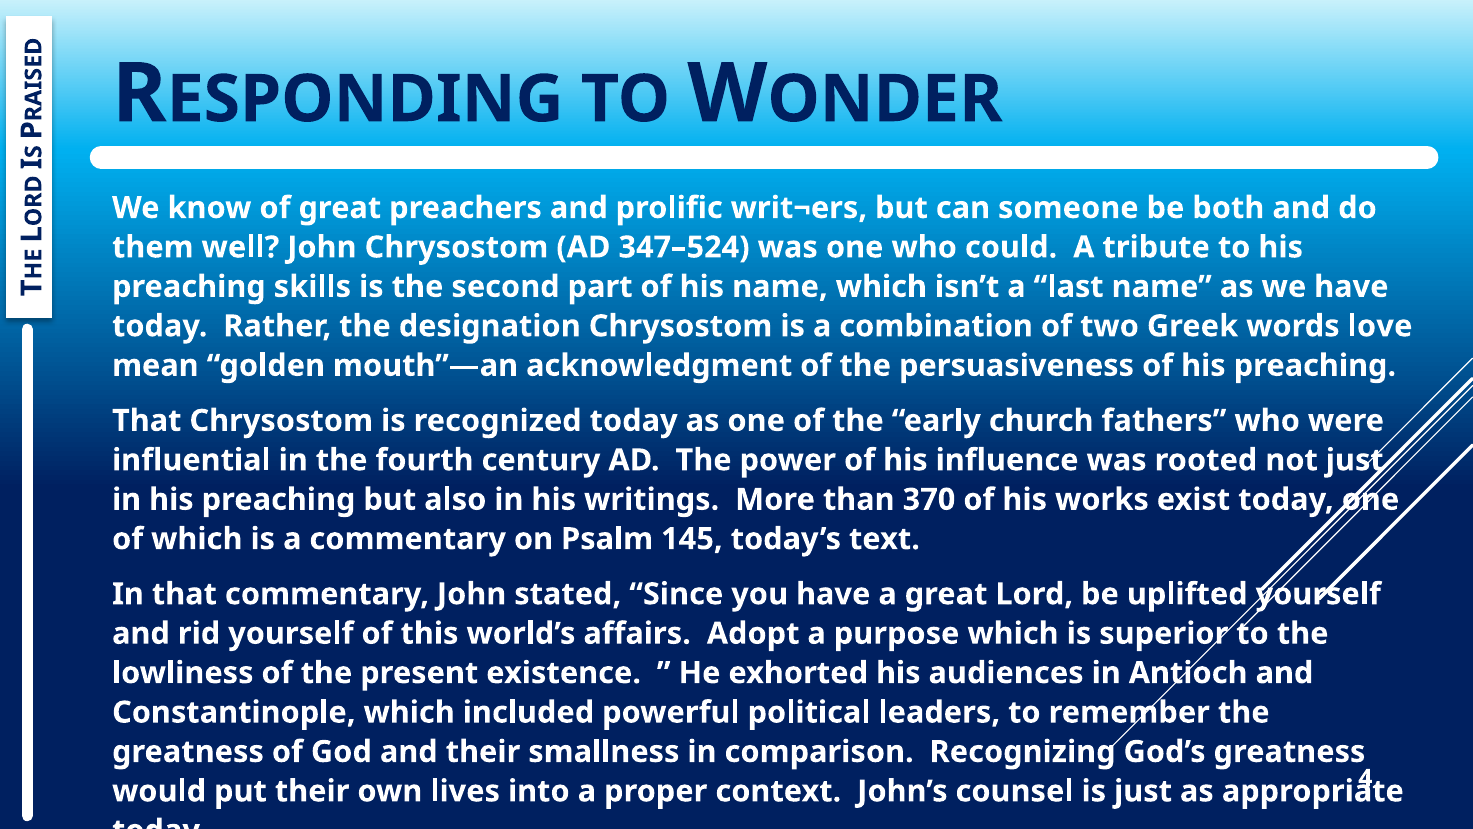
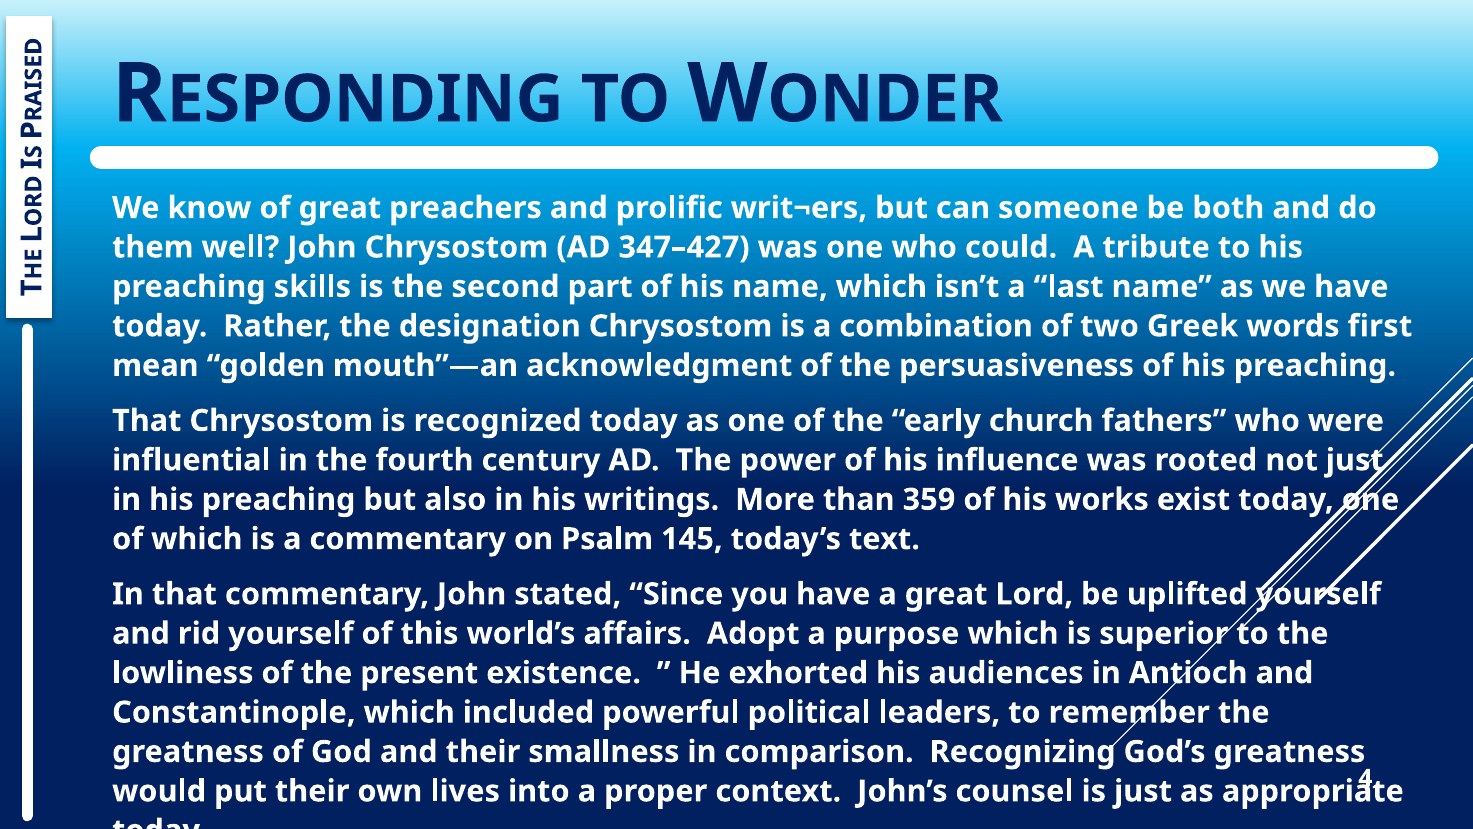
347–524: 347–524 -> 347–427 (684, 247)
love: love -> first (1380, 326)
370: 370 -> 359 (929, 499)
